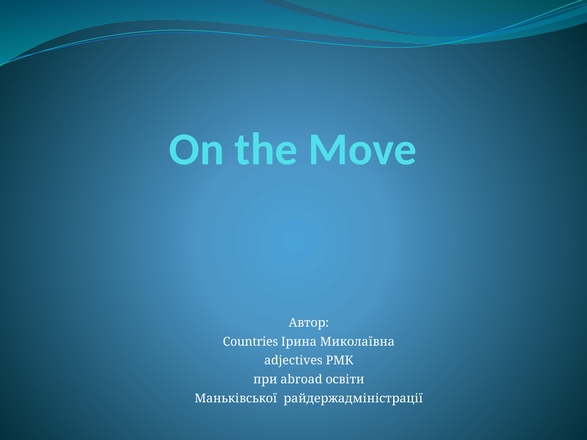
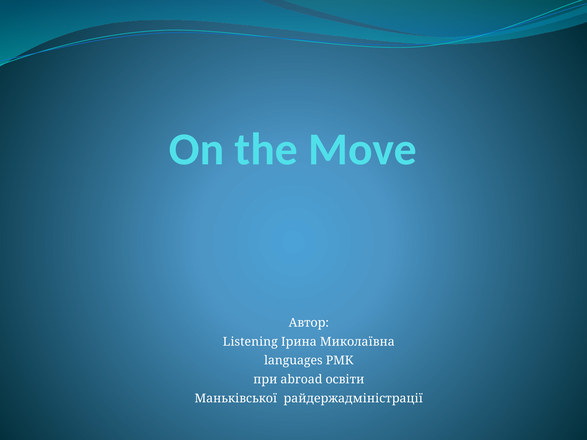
Countries: Countries -> Listening (250, 342)
adjectives: adjectives -> languages (293, 361)
